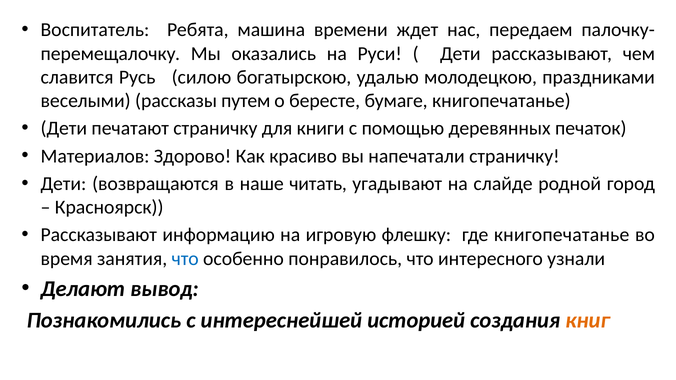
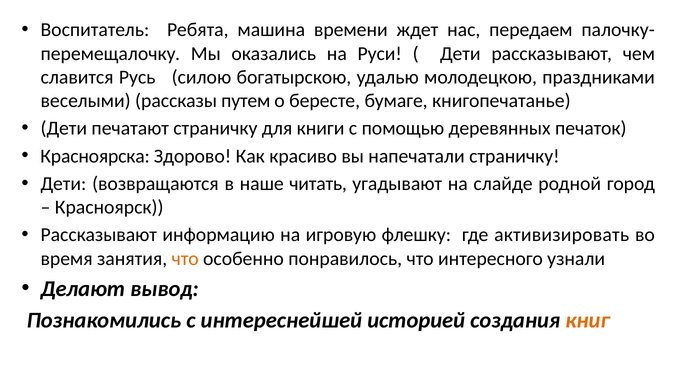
Материалов: Материалов -> Красноярска (95, 156)
где книгопечатанье: книгопечатанье -> активизировать (562, 235)
что colour: blue -> orange (185, 259)
